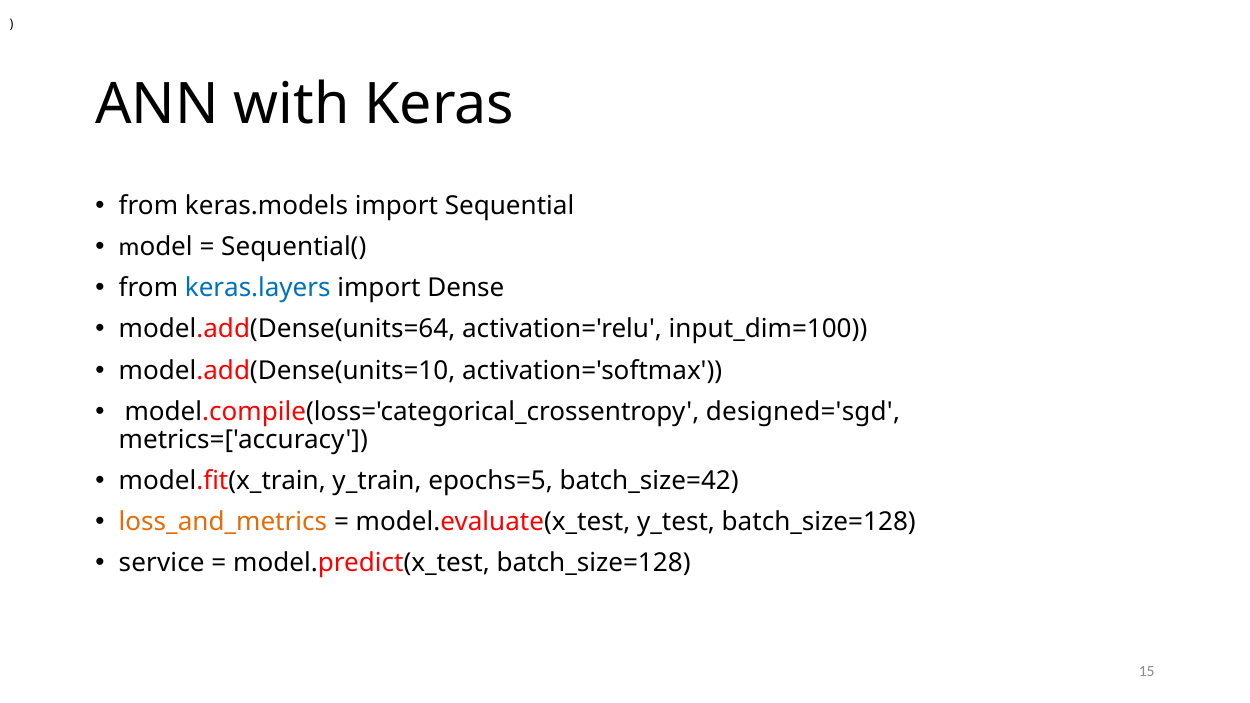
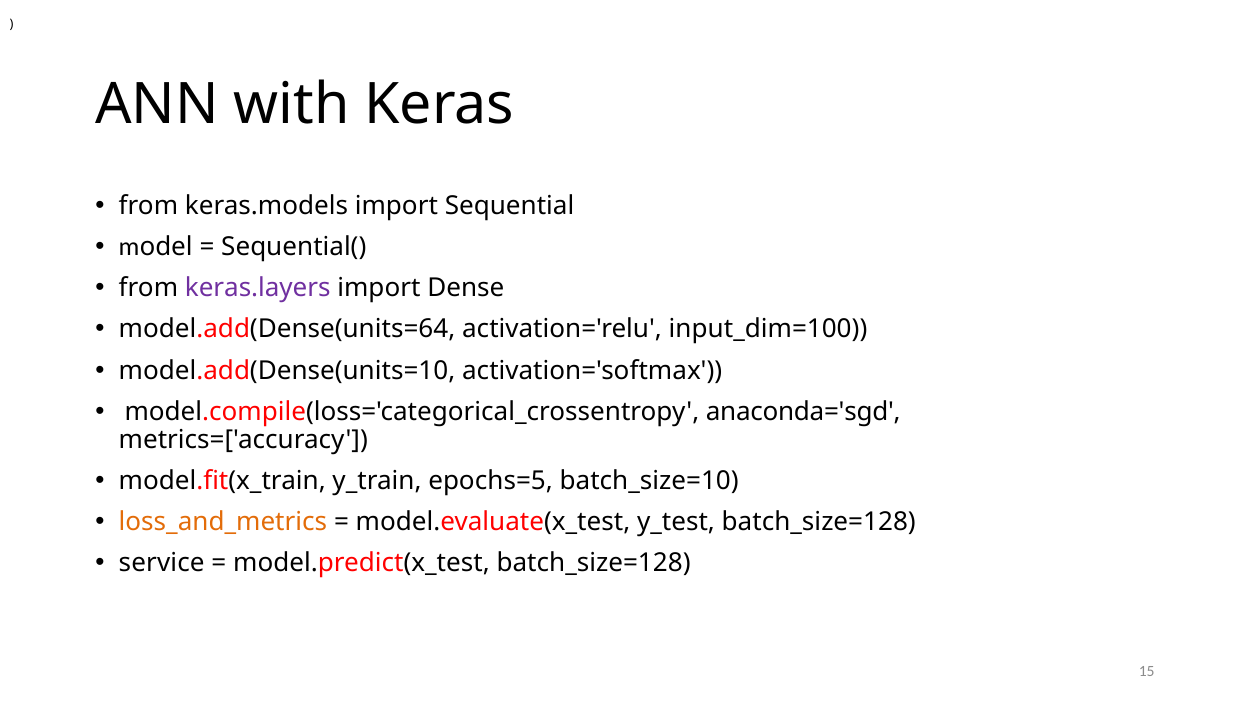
keras.layers colour: blue -> purple (258, 288)
designed='sgd: designed='sgd -> anaconda='sgd (803, 412)
batch_size=42: batch_size=42 -> batch_size=10 (649, 481)
